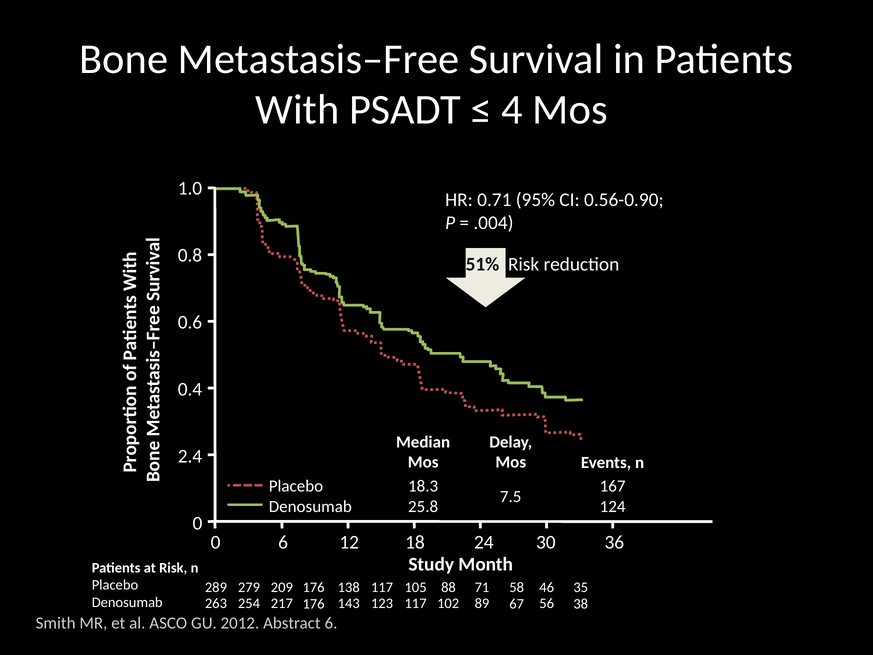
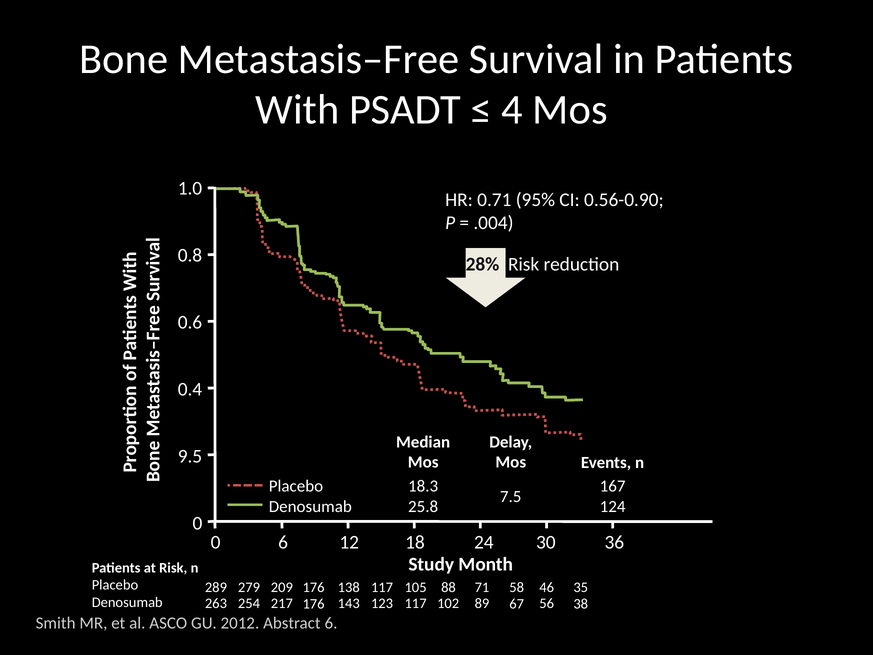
51%: 51% -> 28% (483, 264)
2.4: 2.4 -> 9.5 (190, 456)
